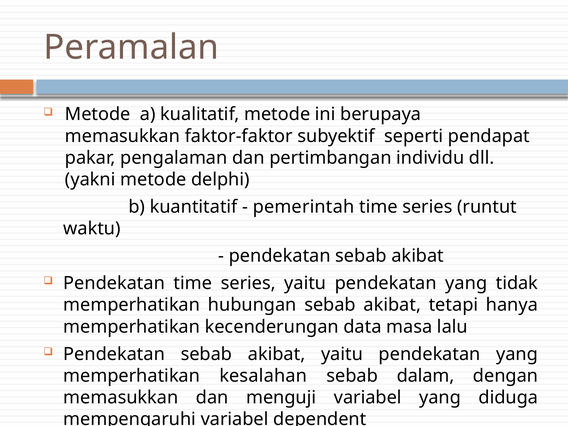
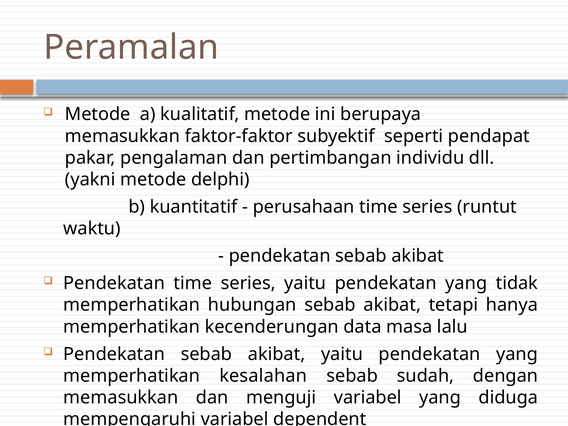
pemerintah: pemerintah -> perusahaan (304, 207)
dalam: dalam -> sudah (425, 376)
